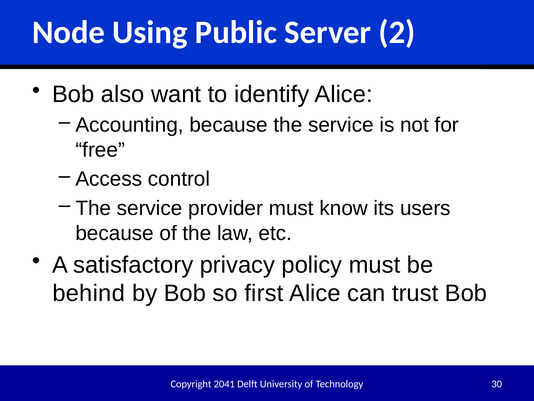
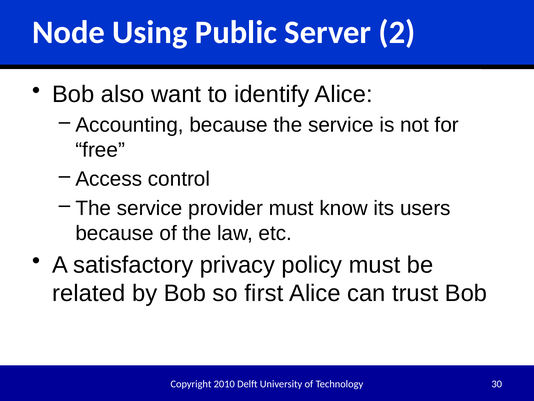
behind: behind -> related (89, 293)
2041: 2041 -> 2010 (224, 383)
